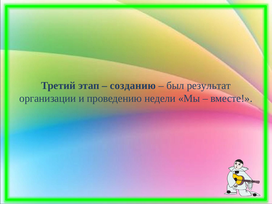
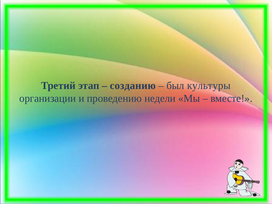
результат: результат -> культуры (209, 86)
